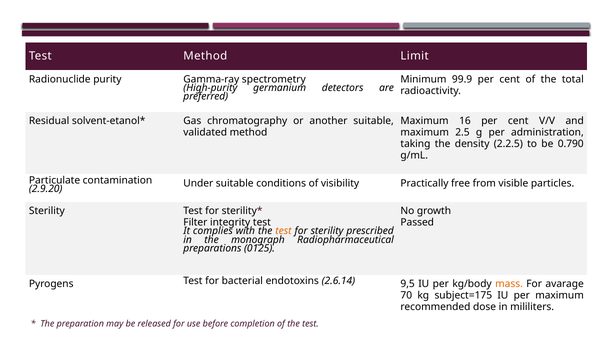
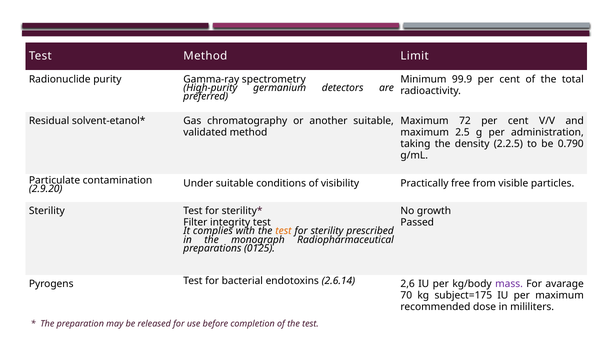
16: 16 -> 72 (465, 121)
9,5: 9,5 -> 2,6 (408, 284)
mass colour: orange -> purple (509, 284)
